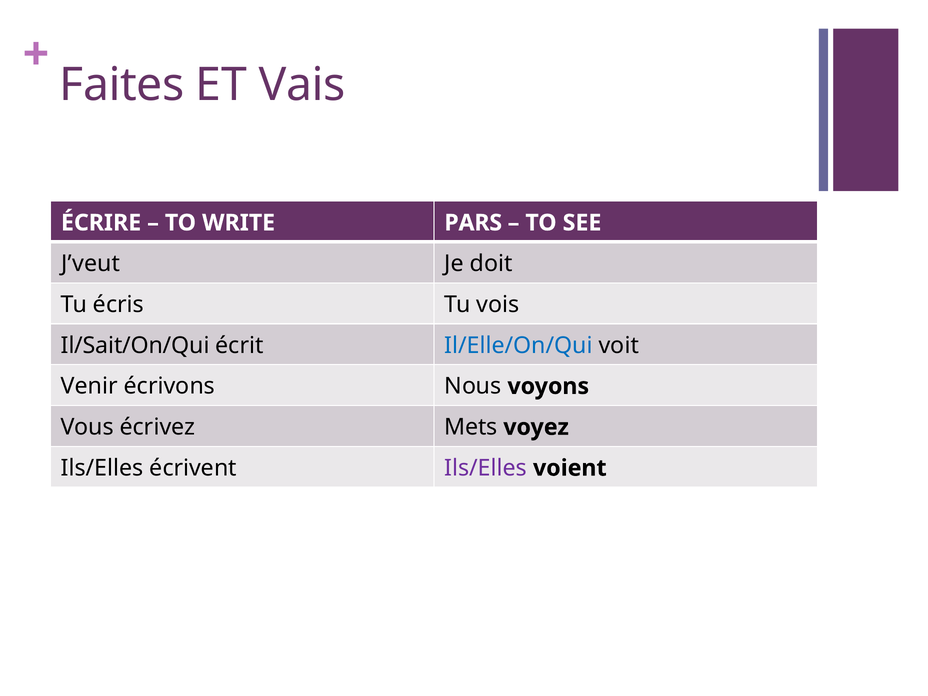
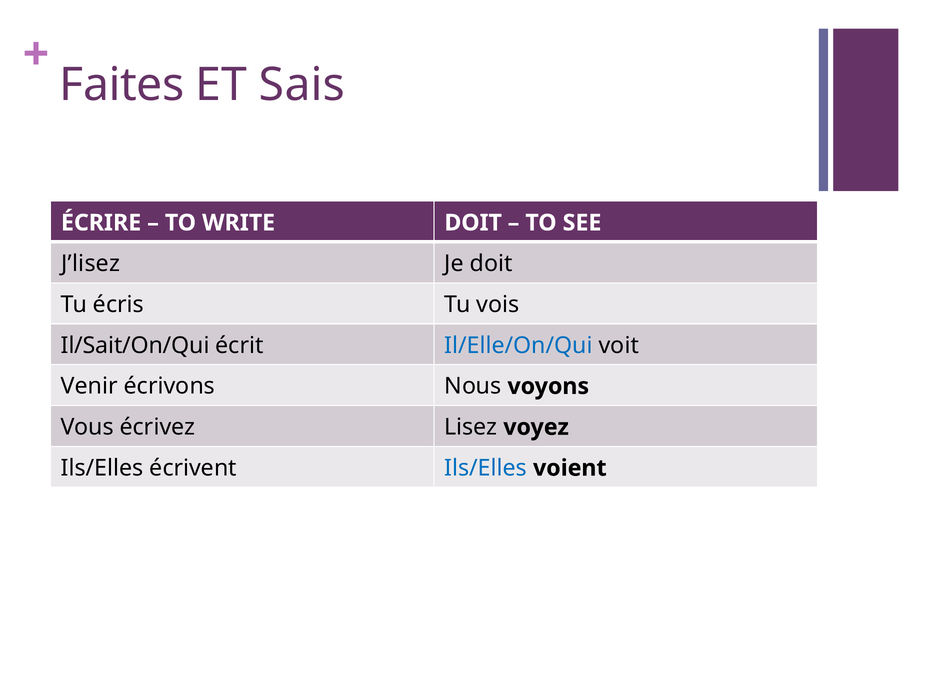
Vais: Vais -> Sais (302, 85)
WRITE PARS: PARS -> DOIT (473, 223)
J’veut: J’veut -> J’lisez (91, 264)
Mets: Mets -> Lisez (471, 427)
Ils/Elles colour: purple -> blue (486, 468)
